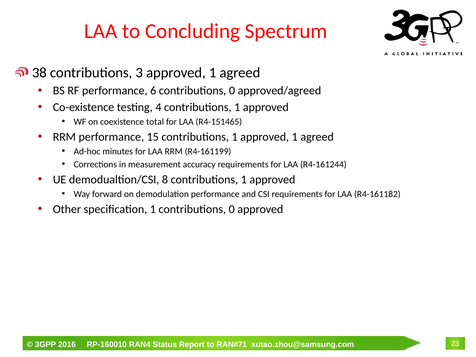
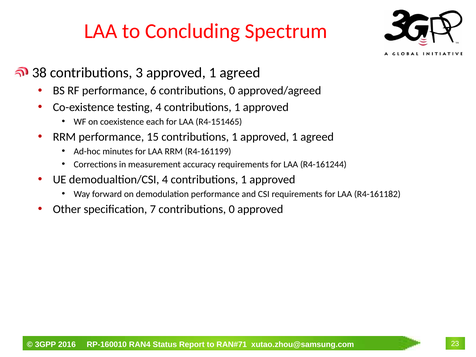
total: total -> each (155, 122)
demodualtion/CSI 8: 8 -> 4 (165, 180)
specification 1: 1 -> 7 (153, 209)
